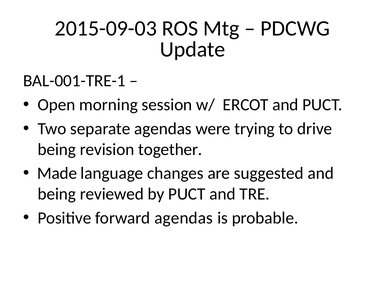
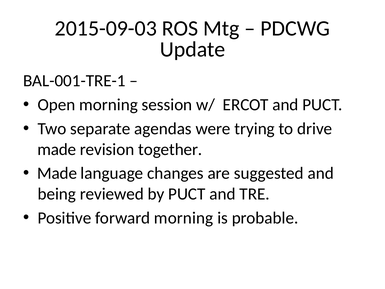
being: being -> made (57, 149)
forward agendas: agendas -> morning (184, 218)
